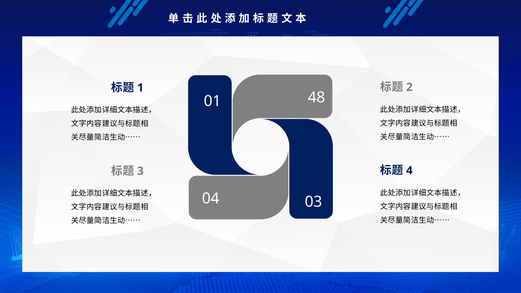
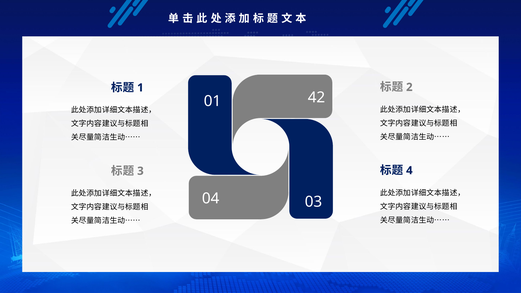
48: 48 -> 42 (316, 98)
